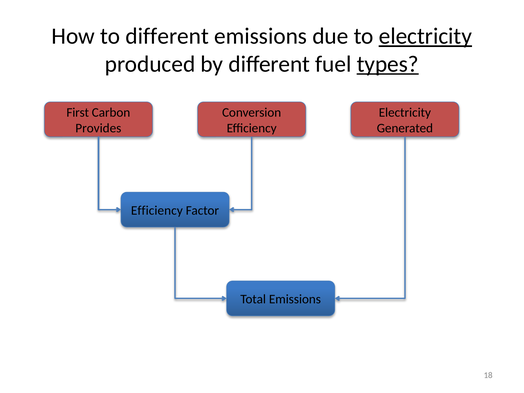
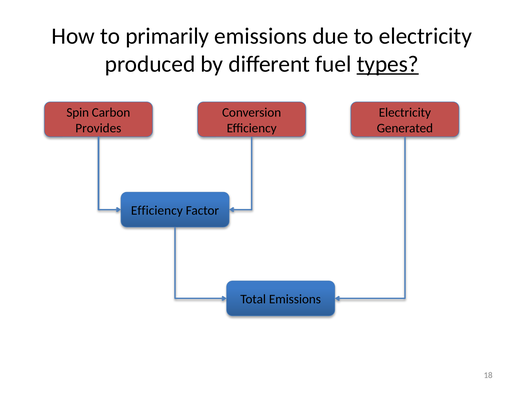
to different: different -> primarily (167, 36)
electricity underline: present -> none (425, 36)
First: First -> Spin (78, 112)
